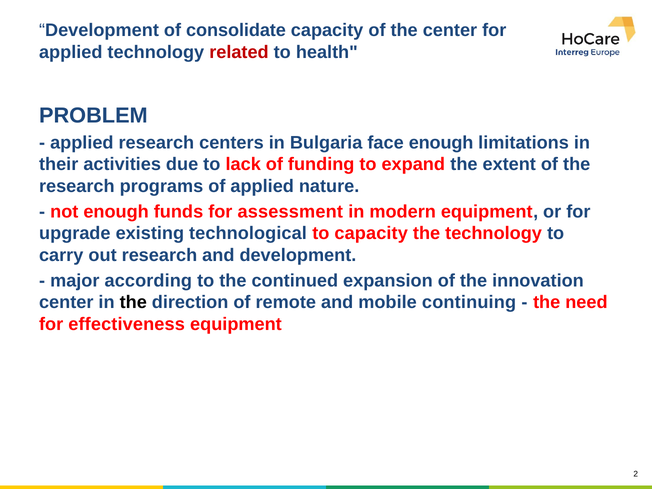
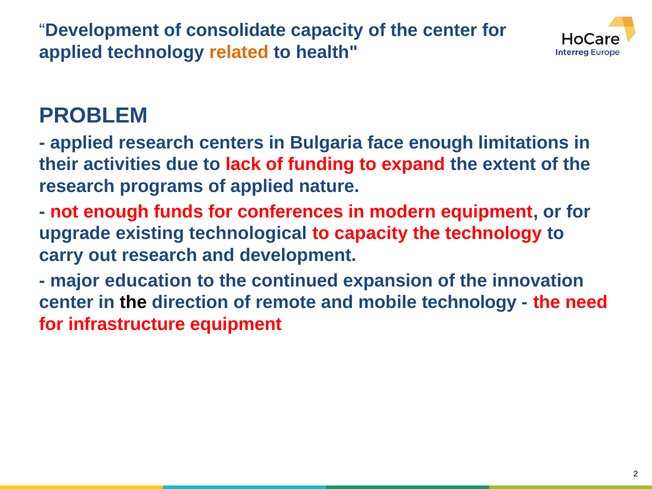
related colour: red -> orange (239, 52)
assessment: assessment -> conferences (290, 212)
according: according -> education (148, 281)
mobile continuing: continuing -> technology (469, 302)
effectiveness: effectiveness -> infrastructure (127, 324)
